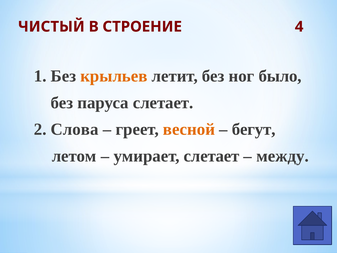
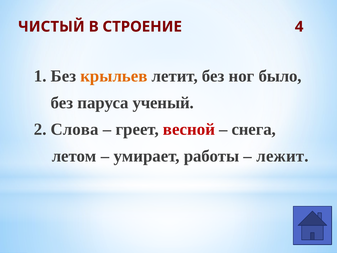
паруса слетает: слетает -> ученый (163, 103)
весной colour: orange -> red (189, 129)
бегут: бегут -> снега (254, 129)
умирает слетает: слетает -> работы (212, 156)
между: между -> лежит (283, 156)
